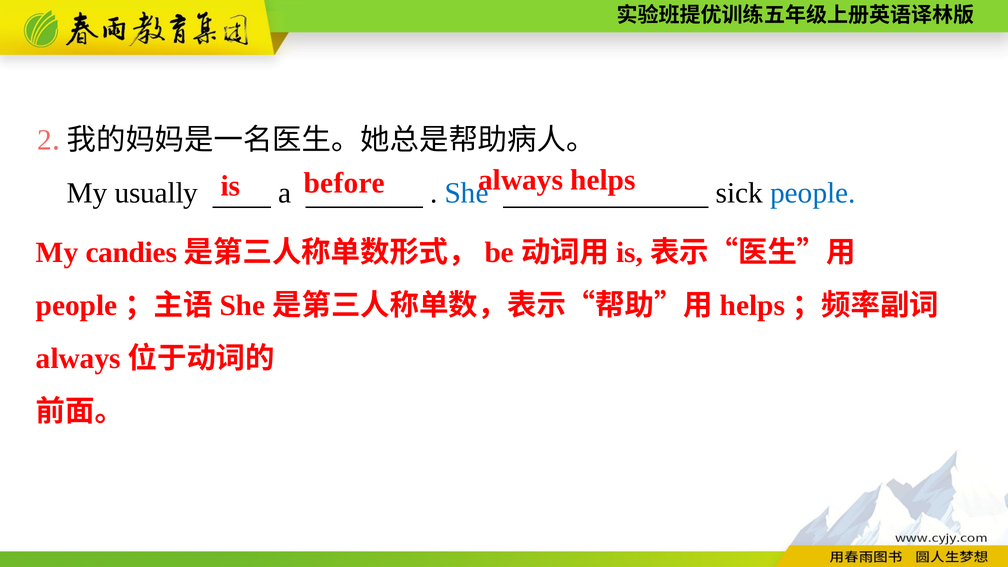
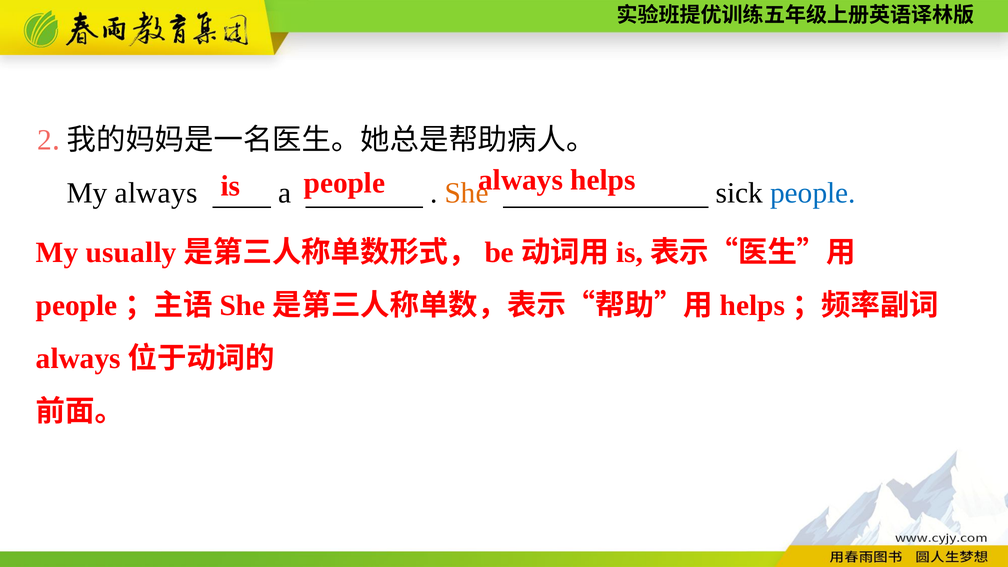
is before: before -> people (344, 183)
My usually: usually -> always (156, 193)
She colour: blue -> orange (467, 193)
candies: candies -> usually (131, 253)
